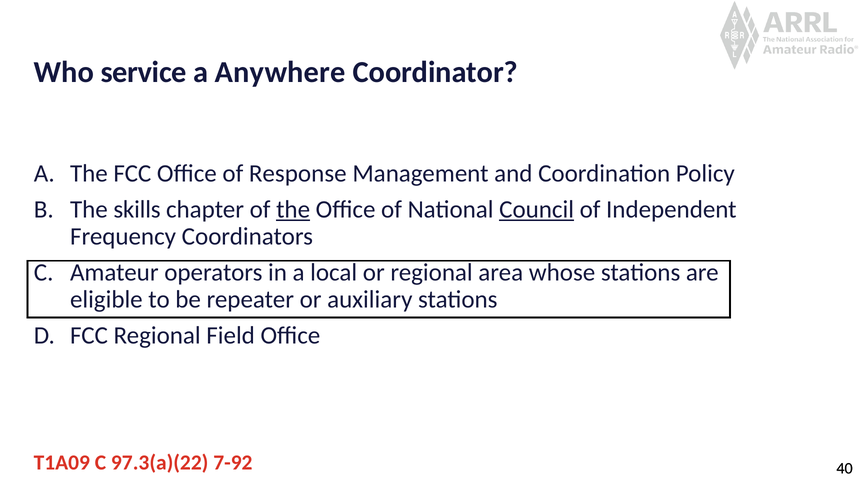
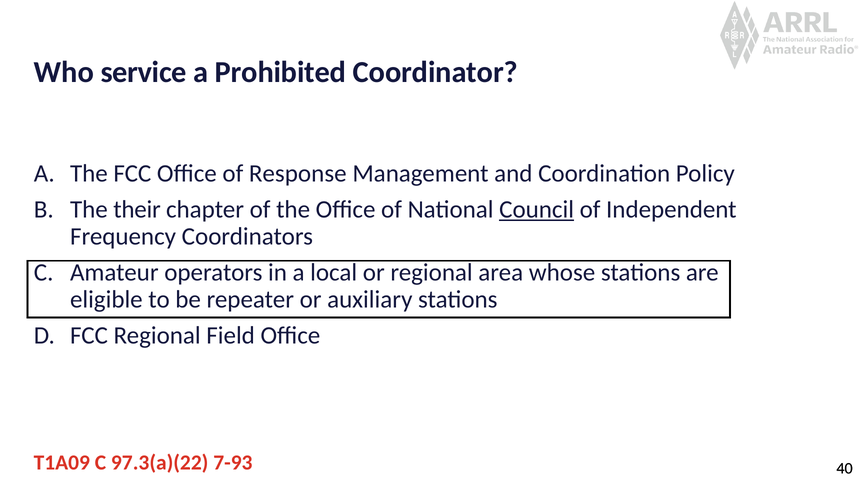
Anywhere: Anywhere -> Prohibited (280, 72)
skills: skills -> their (137, 210)
the underline: present -> none (293, 210)
7-92: 7-92 -> 7-93 (233, 463)
